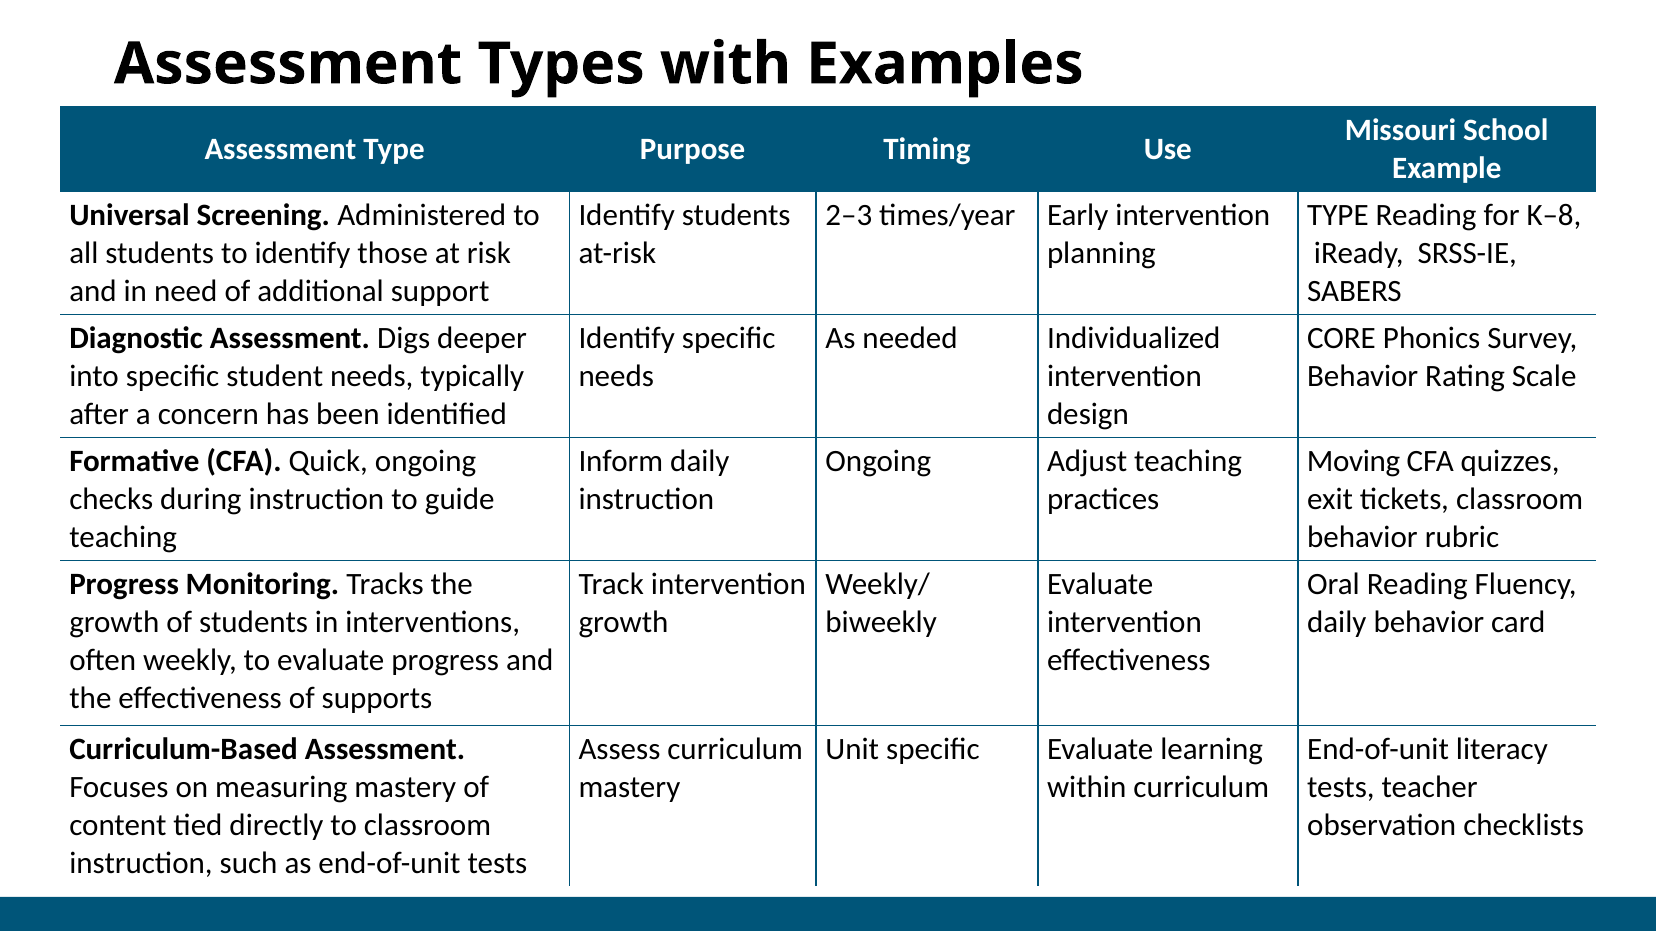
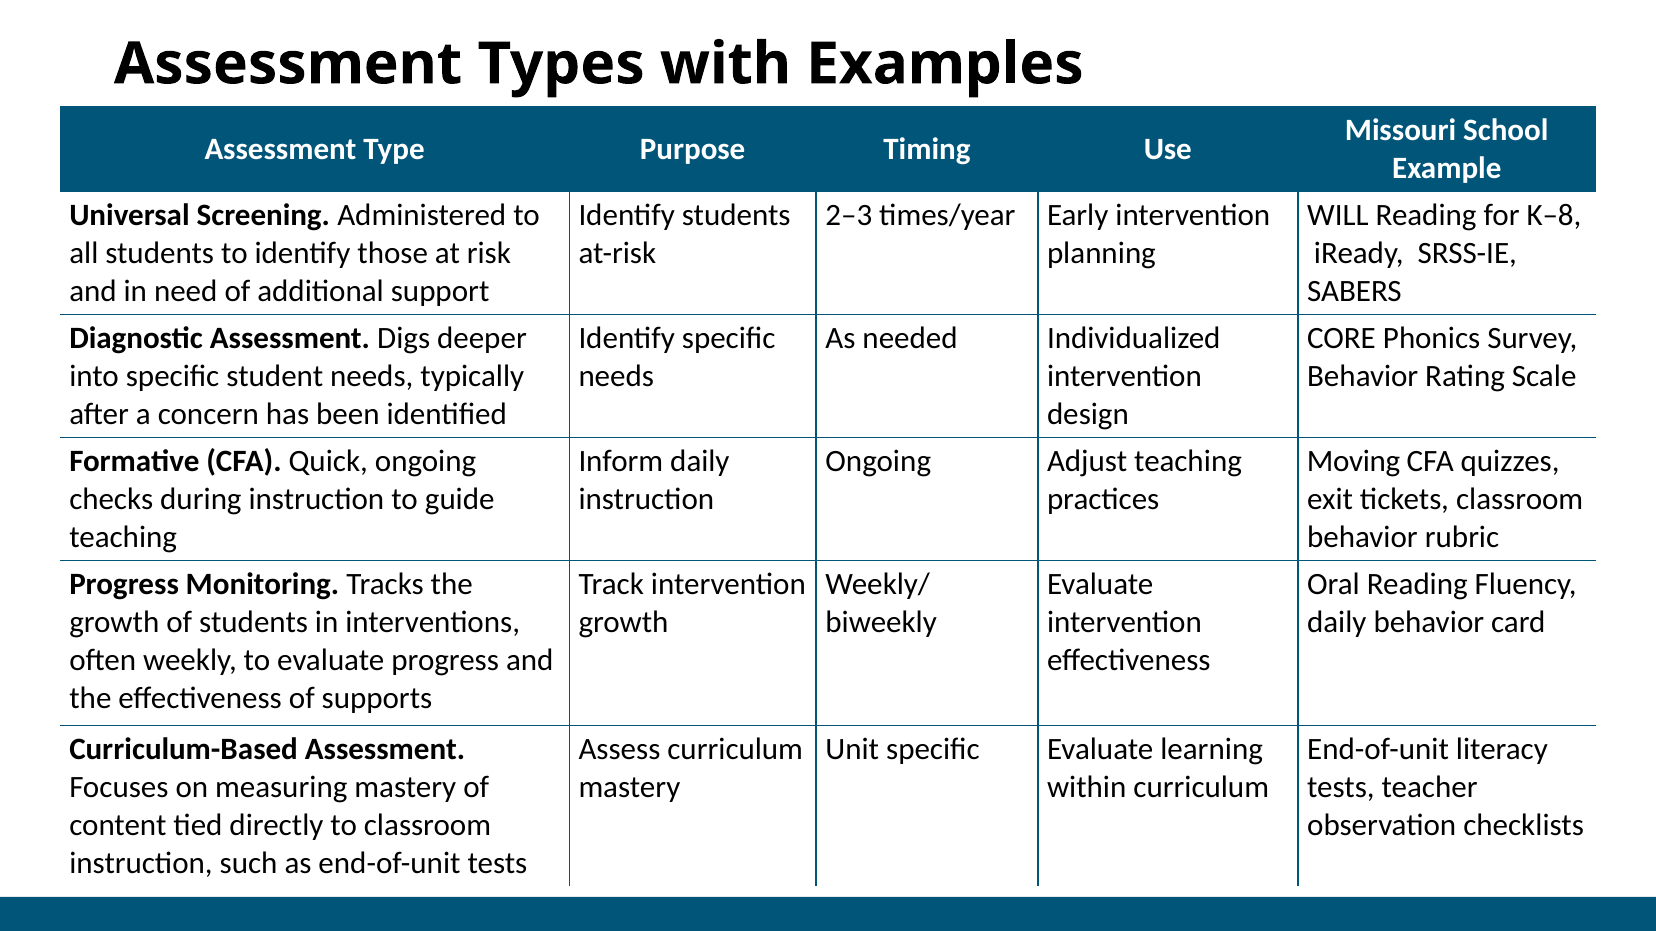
TYPE: TYPE -> WILL (1338, 215)
